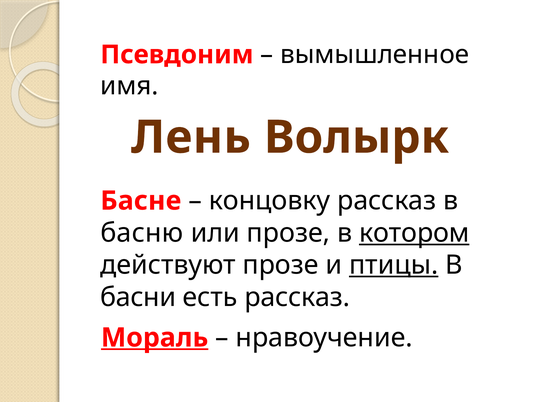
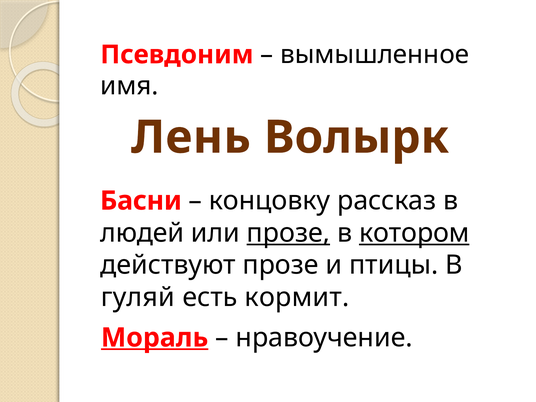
Басне: Басне -> Басни (141, 201)
басню: басню -> людей (142, 233)
прозе underline: none -> present (288, 233)
птицы underline: present -> none (394, 265)
басни: басни -> гуляй (138, 297)
есть рассказ: рассказ -> кормит (297, 297)
